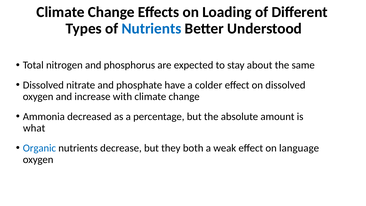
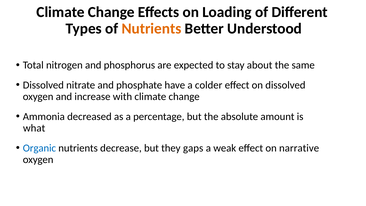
Nutrients colour: blue -> orange (152, 29)
both: both -> gaps (193, 148)
language: language -> narrative (299, 148)
